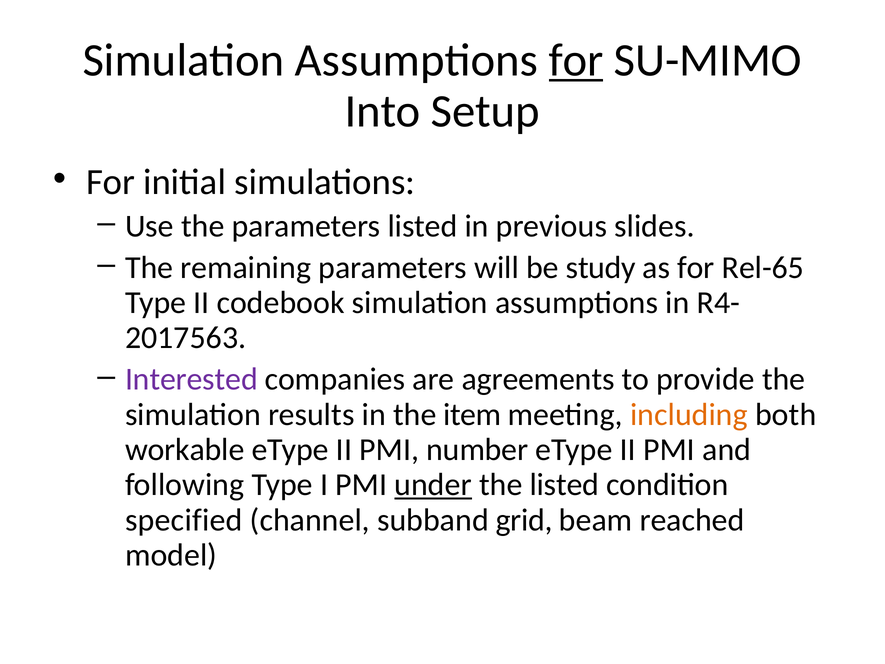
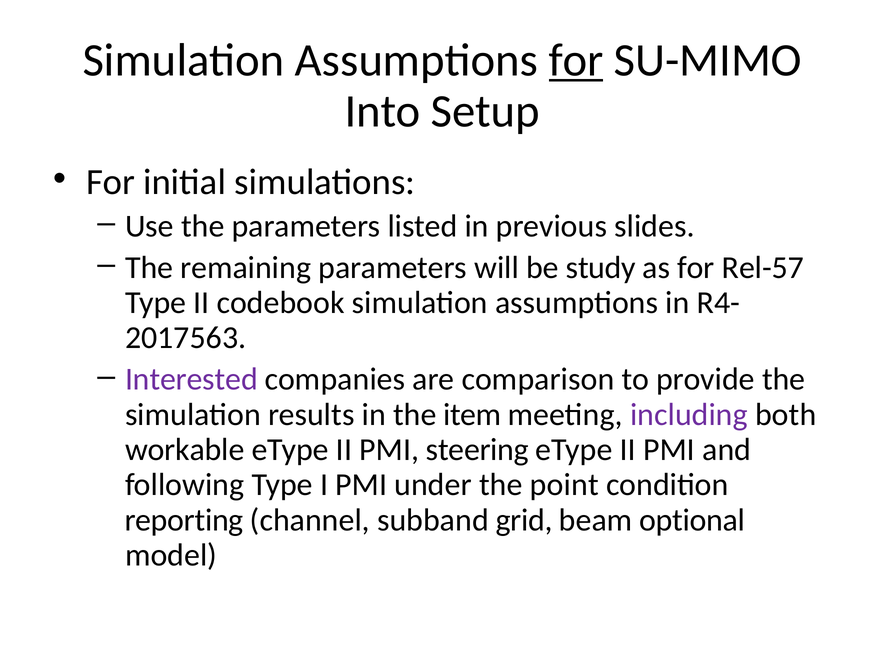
Rel-65: Rel-65 -> Rel-57 (763, 267)
agreements: agreements -> comparison (538, 379)
including colour: orange -> purple (689, 414)
number: number -> steering (477, 450)
under underline: present -> none (433, 485)
the listed: listed -> point (564, 485)
specified: specified -> reporting (184, 520)
reached: reached -> optional (692, 520)
